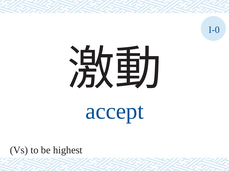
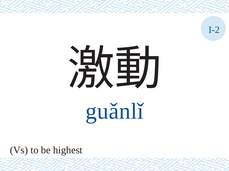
I-0: I-0 -> I-2 (214, 30)
accept: accept -> guǎnlǐ (114, 112)
